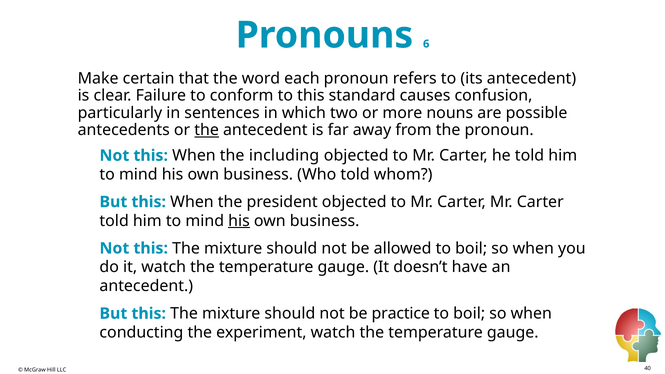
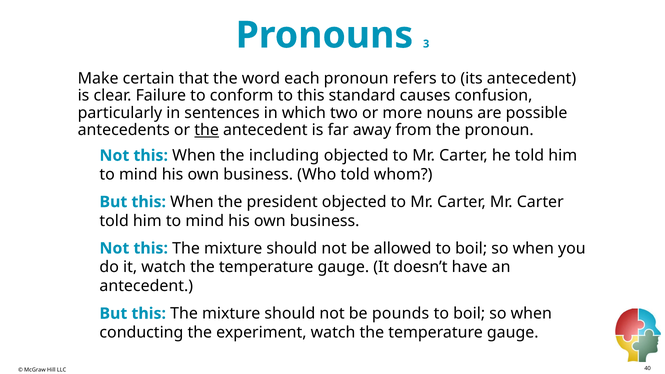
6: 6 -> 3 (426, 44)
his underline: present -> none (239, 221)
practice: practice -> pounds (401, 314)
